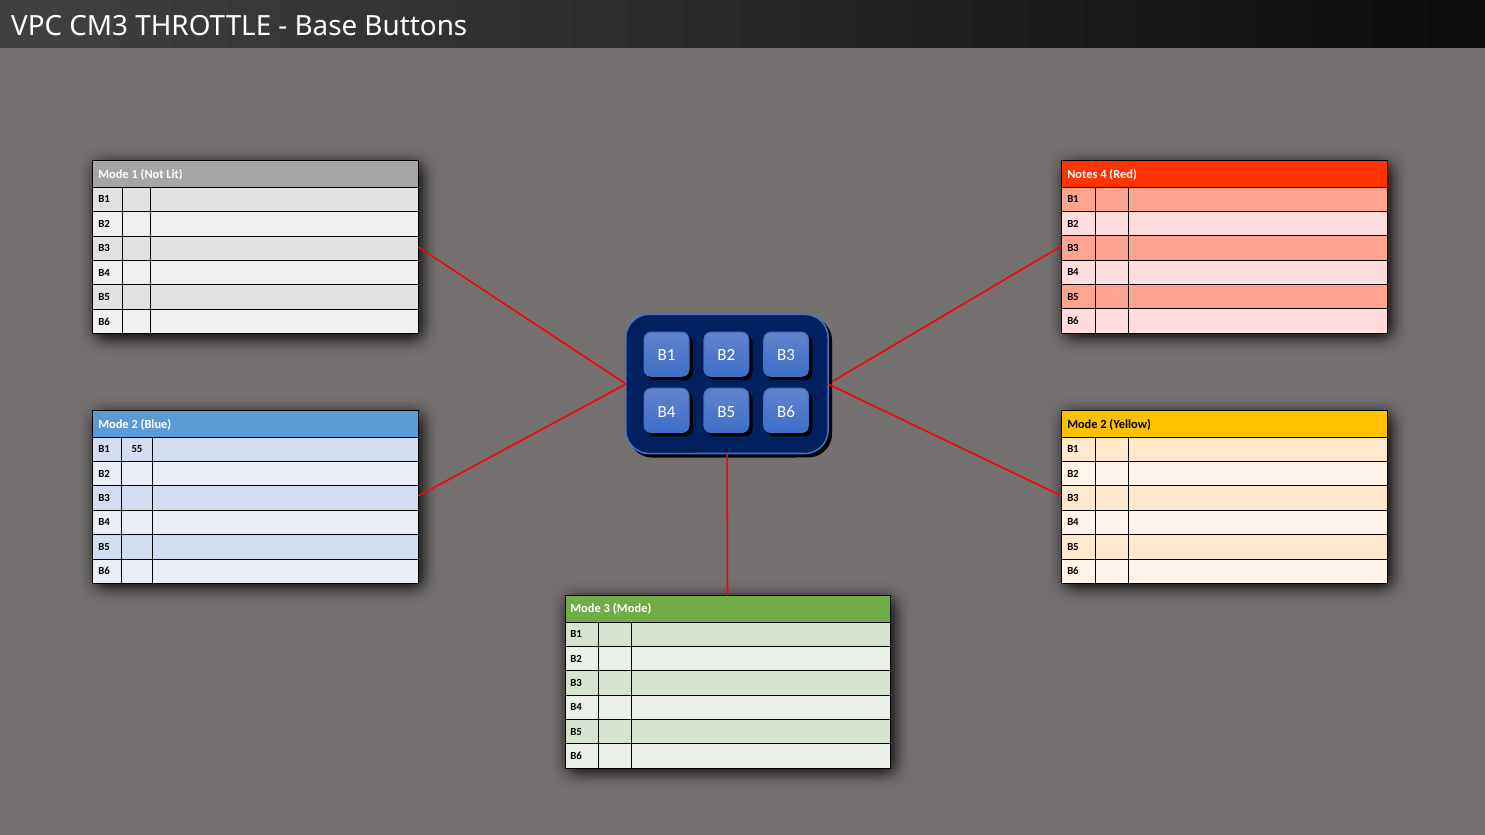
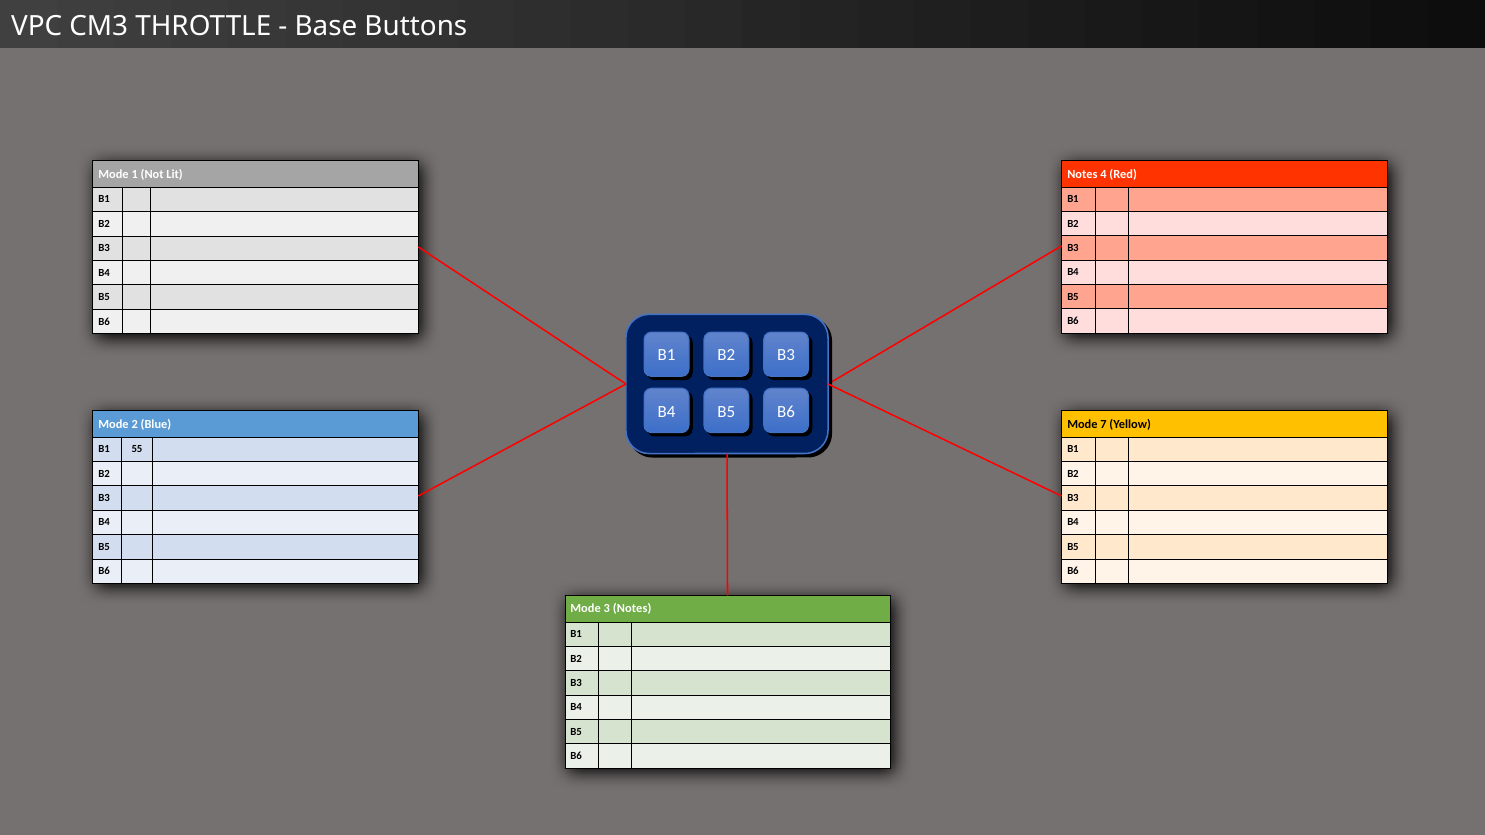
2: 2 -> 7 (1104, 424)
3 Mode: Mode -> Notes (632, 609)
